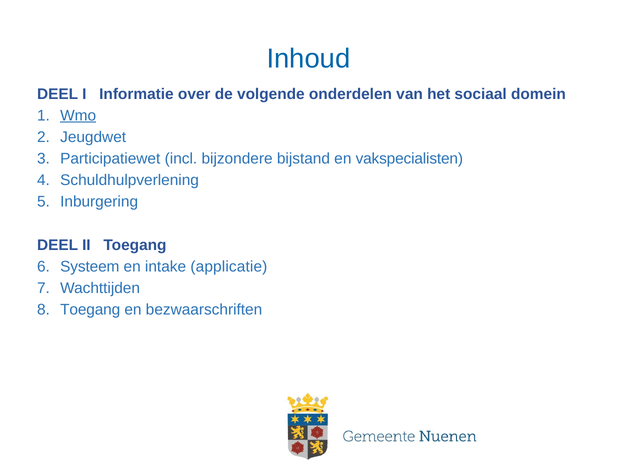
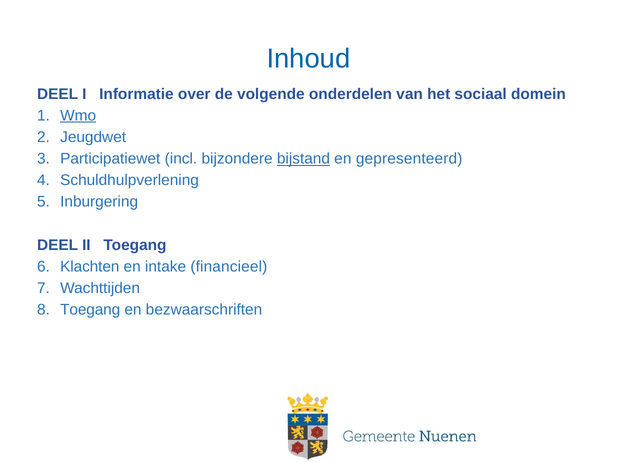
bijstand underline: none -> present (303, 159)
vakspecialisten: vakspecialisten -> gepresenteerd (409, 159)
Systeem: Systeem -> Klachten (90, 267)
applicatie: applicatie -> financieel (229, 267)
